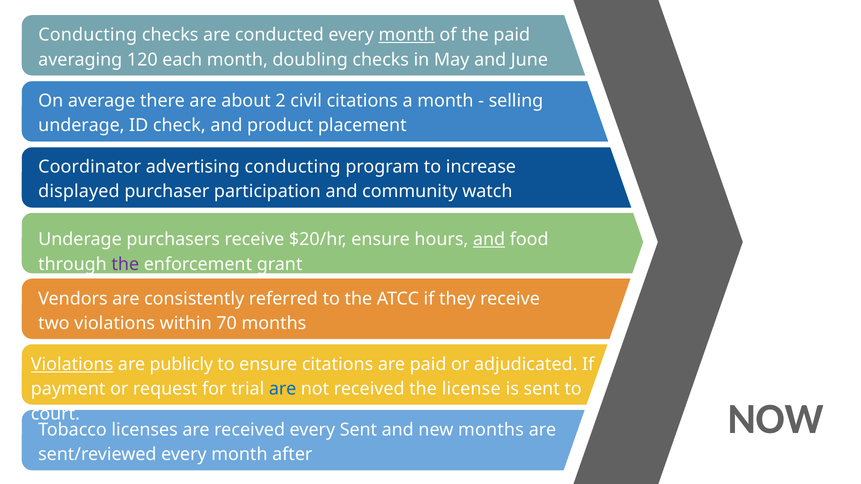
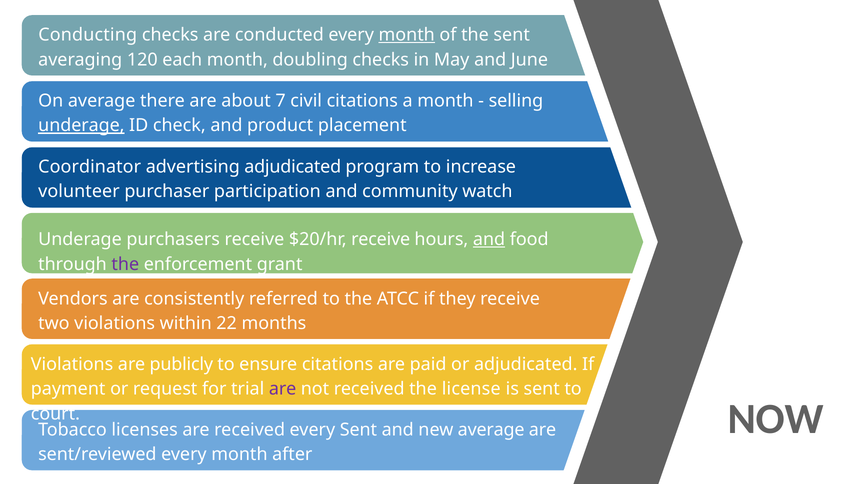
the paid: paid -> sent (512, 35)
2: 2 -> 7 (281, 101)
underage underline: none -> present (81, 126)
advertising conducting: conducting -> adjudicated (293, 167)
displayed: displayed -> volunteer (79, 192)
$20/hr ensure: ensure -> receive (381, 240)
70: 70 -> 22 (227, 324)
Violations underline: present -> none (72, 364)
are colour: blue -> purple (283, 389)
new months: months -> average (491, 430)
